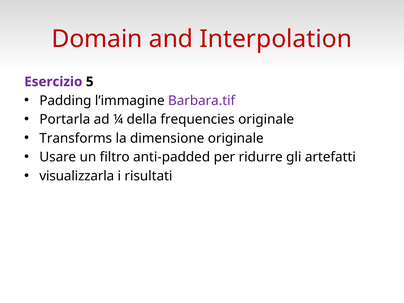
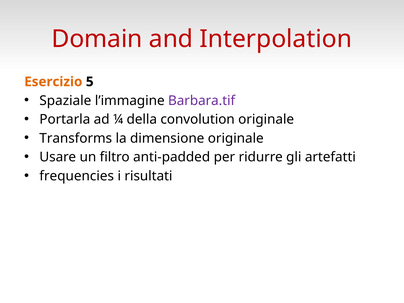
Esercizio colour: purple -> orange (53, 82)
Padding: Padding -> Spaziale (65, 101)
frequencies: frequencies -> convolution (198, 119)
visualizzarla: visualizzarla -> frequencies (77, 176)
